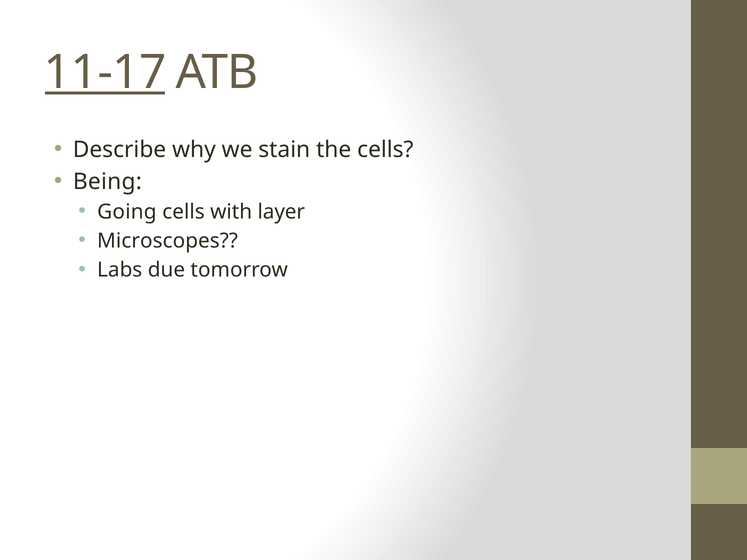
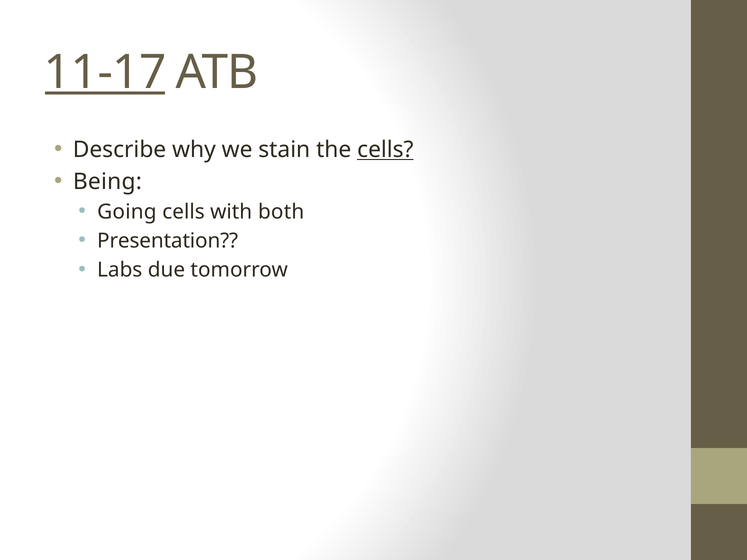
cells underline: none -> present (385, 150)
layer: layer -> both (281, 212)
Microscopes: Microscopes -> Presentation (168, 241)
